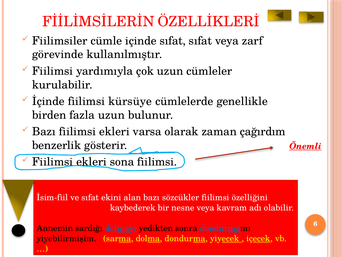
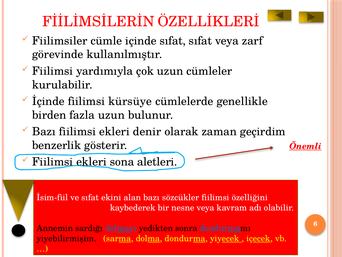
varsa: varsa -> denir (147, 131)
çağırdım: çağırdım -> geçirdim (263, 131)
sona fiilimsi: fiilimsi -> aletleri (157, 162)
